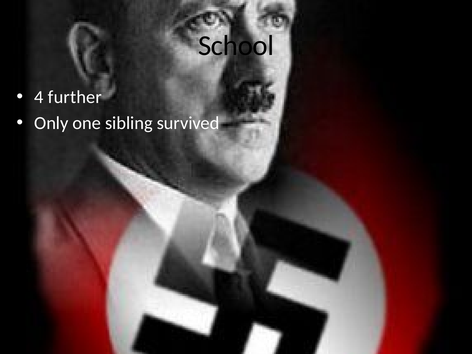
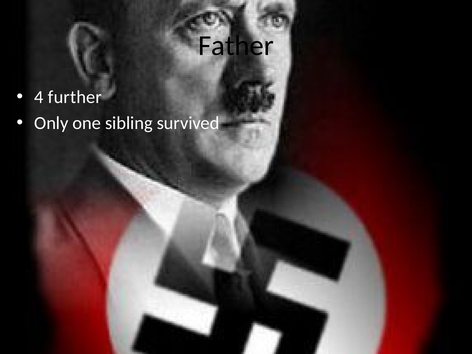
School: School -> Father (236, 46)
